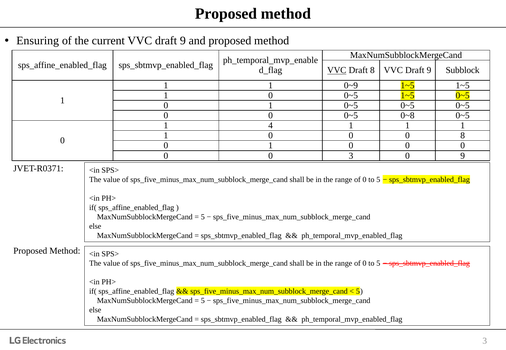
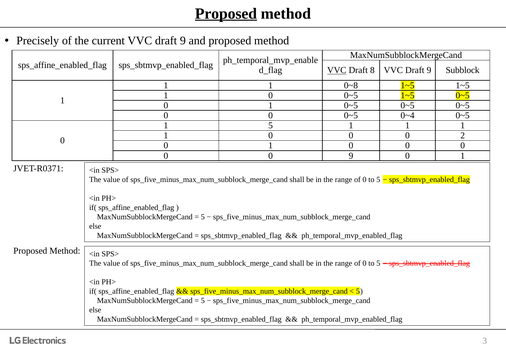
Proposed underline: none -> present (226, 14)
Ensuring: Ensuring -> Precisely (38, 41)
0~9: 0~9 -> 0~8 (351, 85)
0~8: 0~8 -> 0~4 (407, 116)
1 4: 4 -> 5 (271, 126)
0 8: 8 -> 2 (463, 136)
0 3: 3 -> 9 (351, 156)
9: 9 -> 1 (463, 156)
